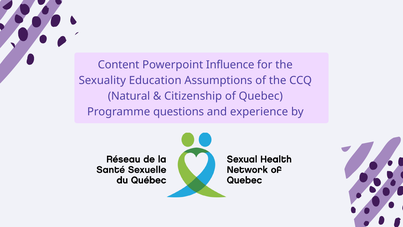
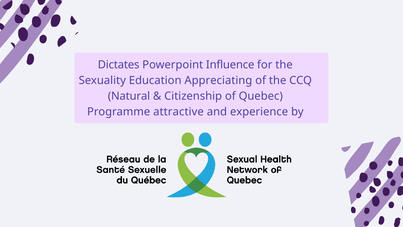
Content: Content -> Dictates (119, 65)
Assumptions: Assumptions -> Appreciating (218, 80)
questions: questions -> attractive (178, 112)
